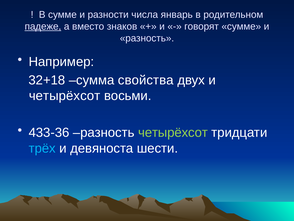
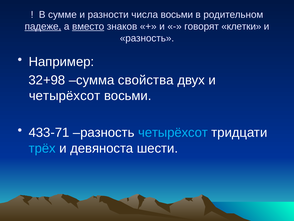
числа январь: январь -> восьми (177, 15)
вместо underline: none -> present (88, 26)
говорят сумме: сумме -> клетки (241, 26)
32+18: 32+18 -> 32+98 (47, 80)
433-36: 433-36 -> 433-71 (49, 132)
четырёхсот colour: light green -> light blue (173, 132)
